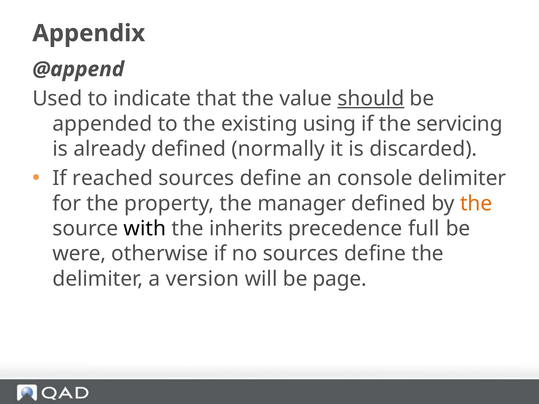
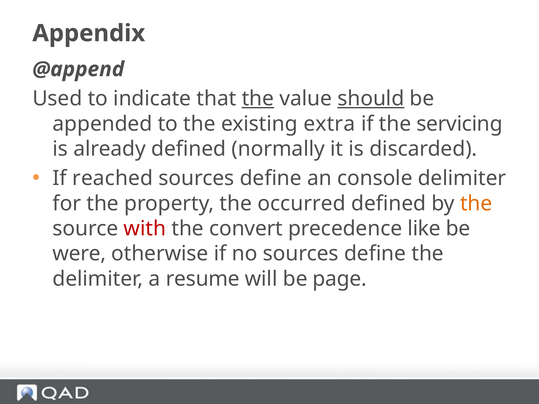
the underline: none -> present (258, 99)
using: using -> extra (329, 124)
manager: manager -> occurred (302, 204)
with colour: black -> red (145, 229)
inherits: inherits -> convert (246, 229)
full: full -> like (424, 229)
version: version -> resume (203, 279)
